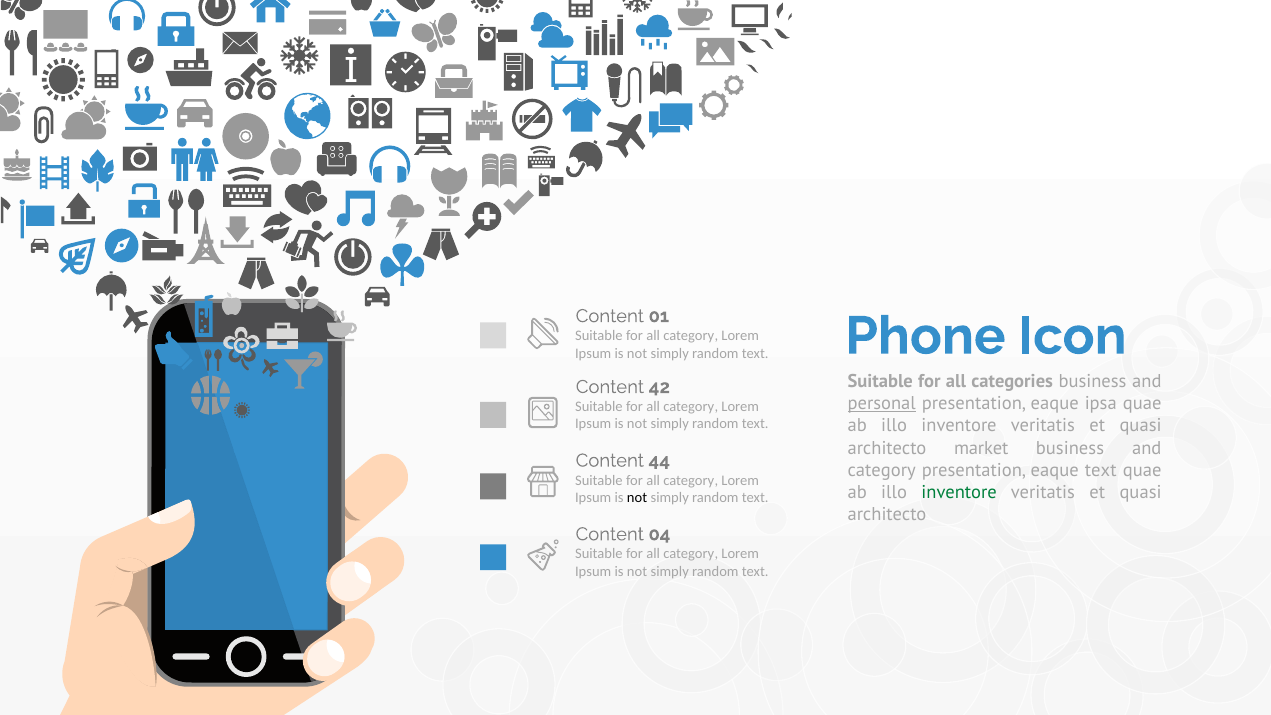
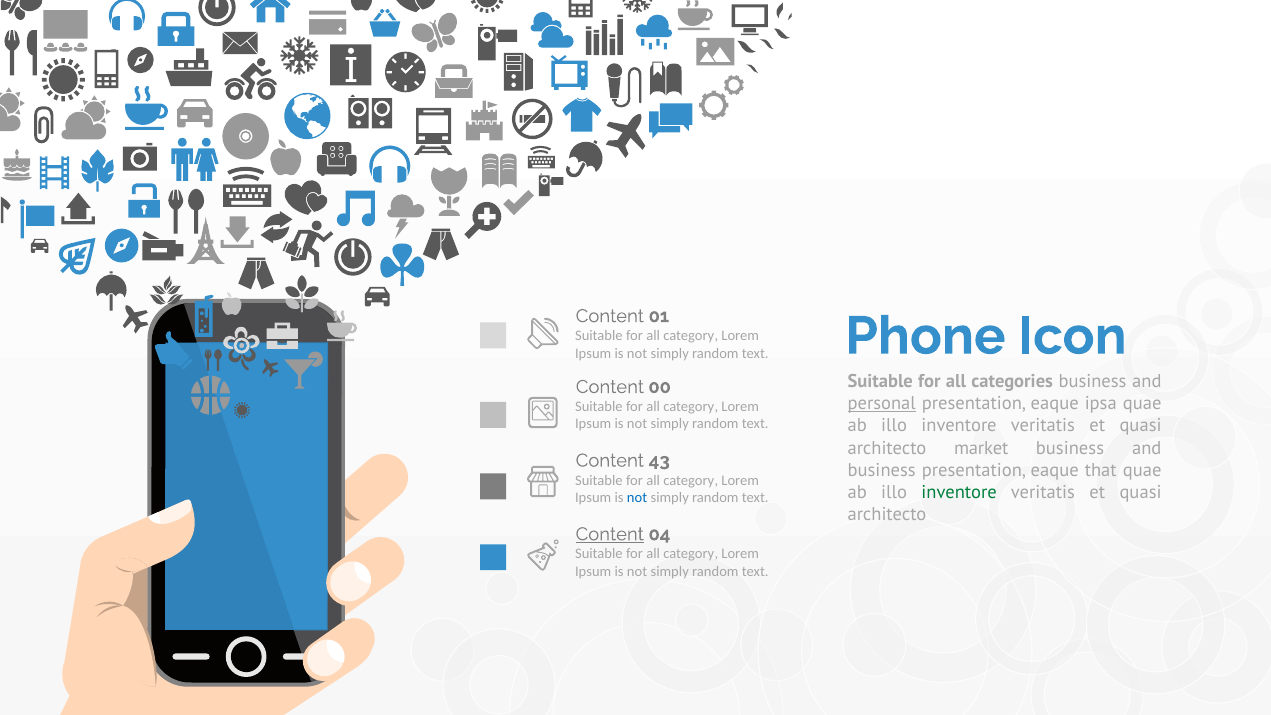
42: 42 -> 00 (660, 387)
44: 44 -> 43 (659, 460)
category: category -> business (882, 470)
eaque text: text -> that (1101, 470)
not colour: black -> blue (637, 498)
Content underline: none -> present (610, 534)
